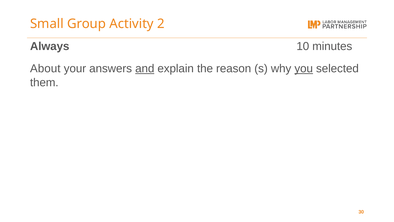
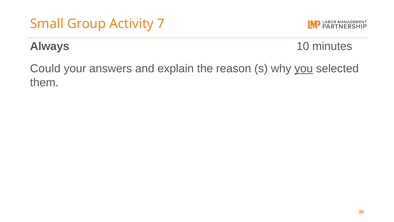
2: 2 -> 7 (161, 24)
About: About -> Could (45, 69)
and underline: present -> none (145, 69)
